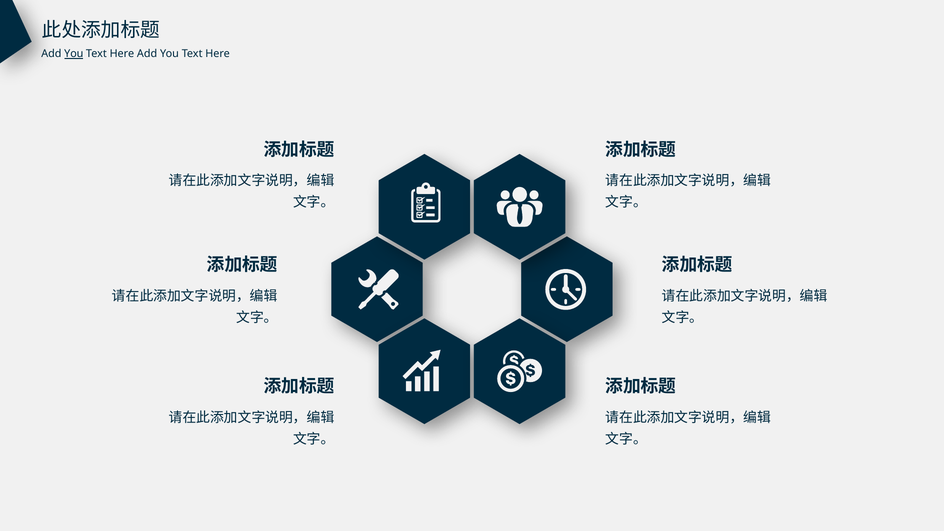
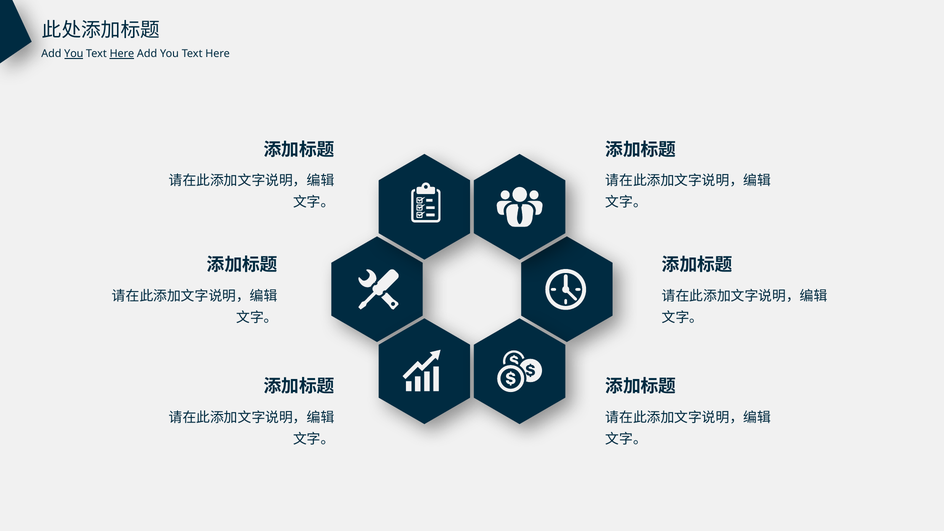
Here underline: none -> present (122, 54)
